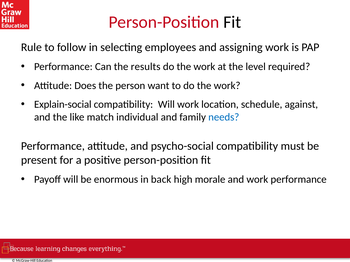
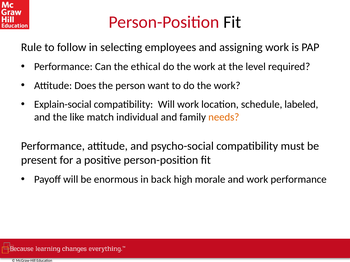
results: results -> ethical (146, 67)
against: against -> labeled (301, 105)
needs colour: blue -> orange (224, 117)
